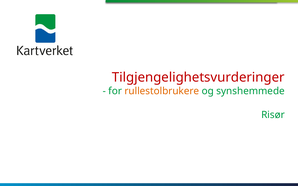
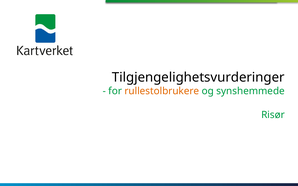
Tilgjengelighetsvurderinger colour: red -> black (198, 77)
